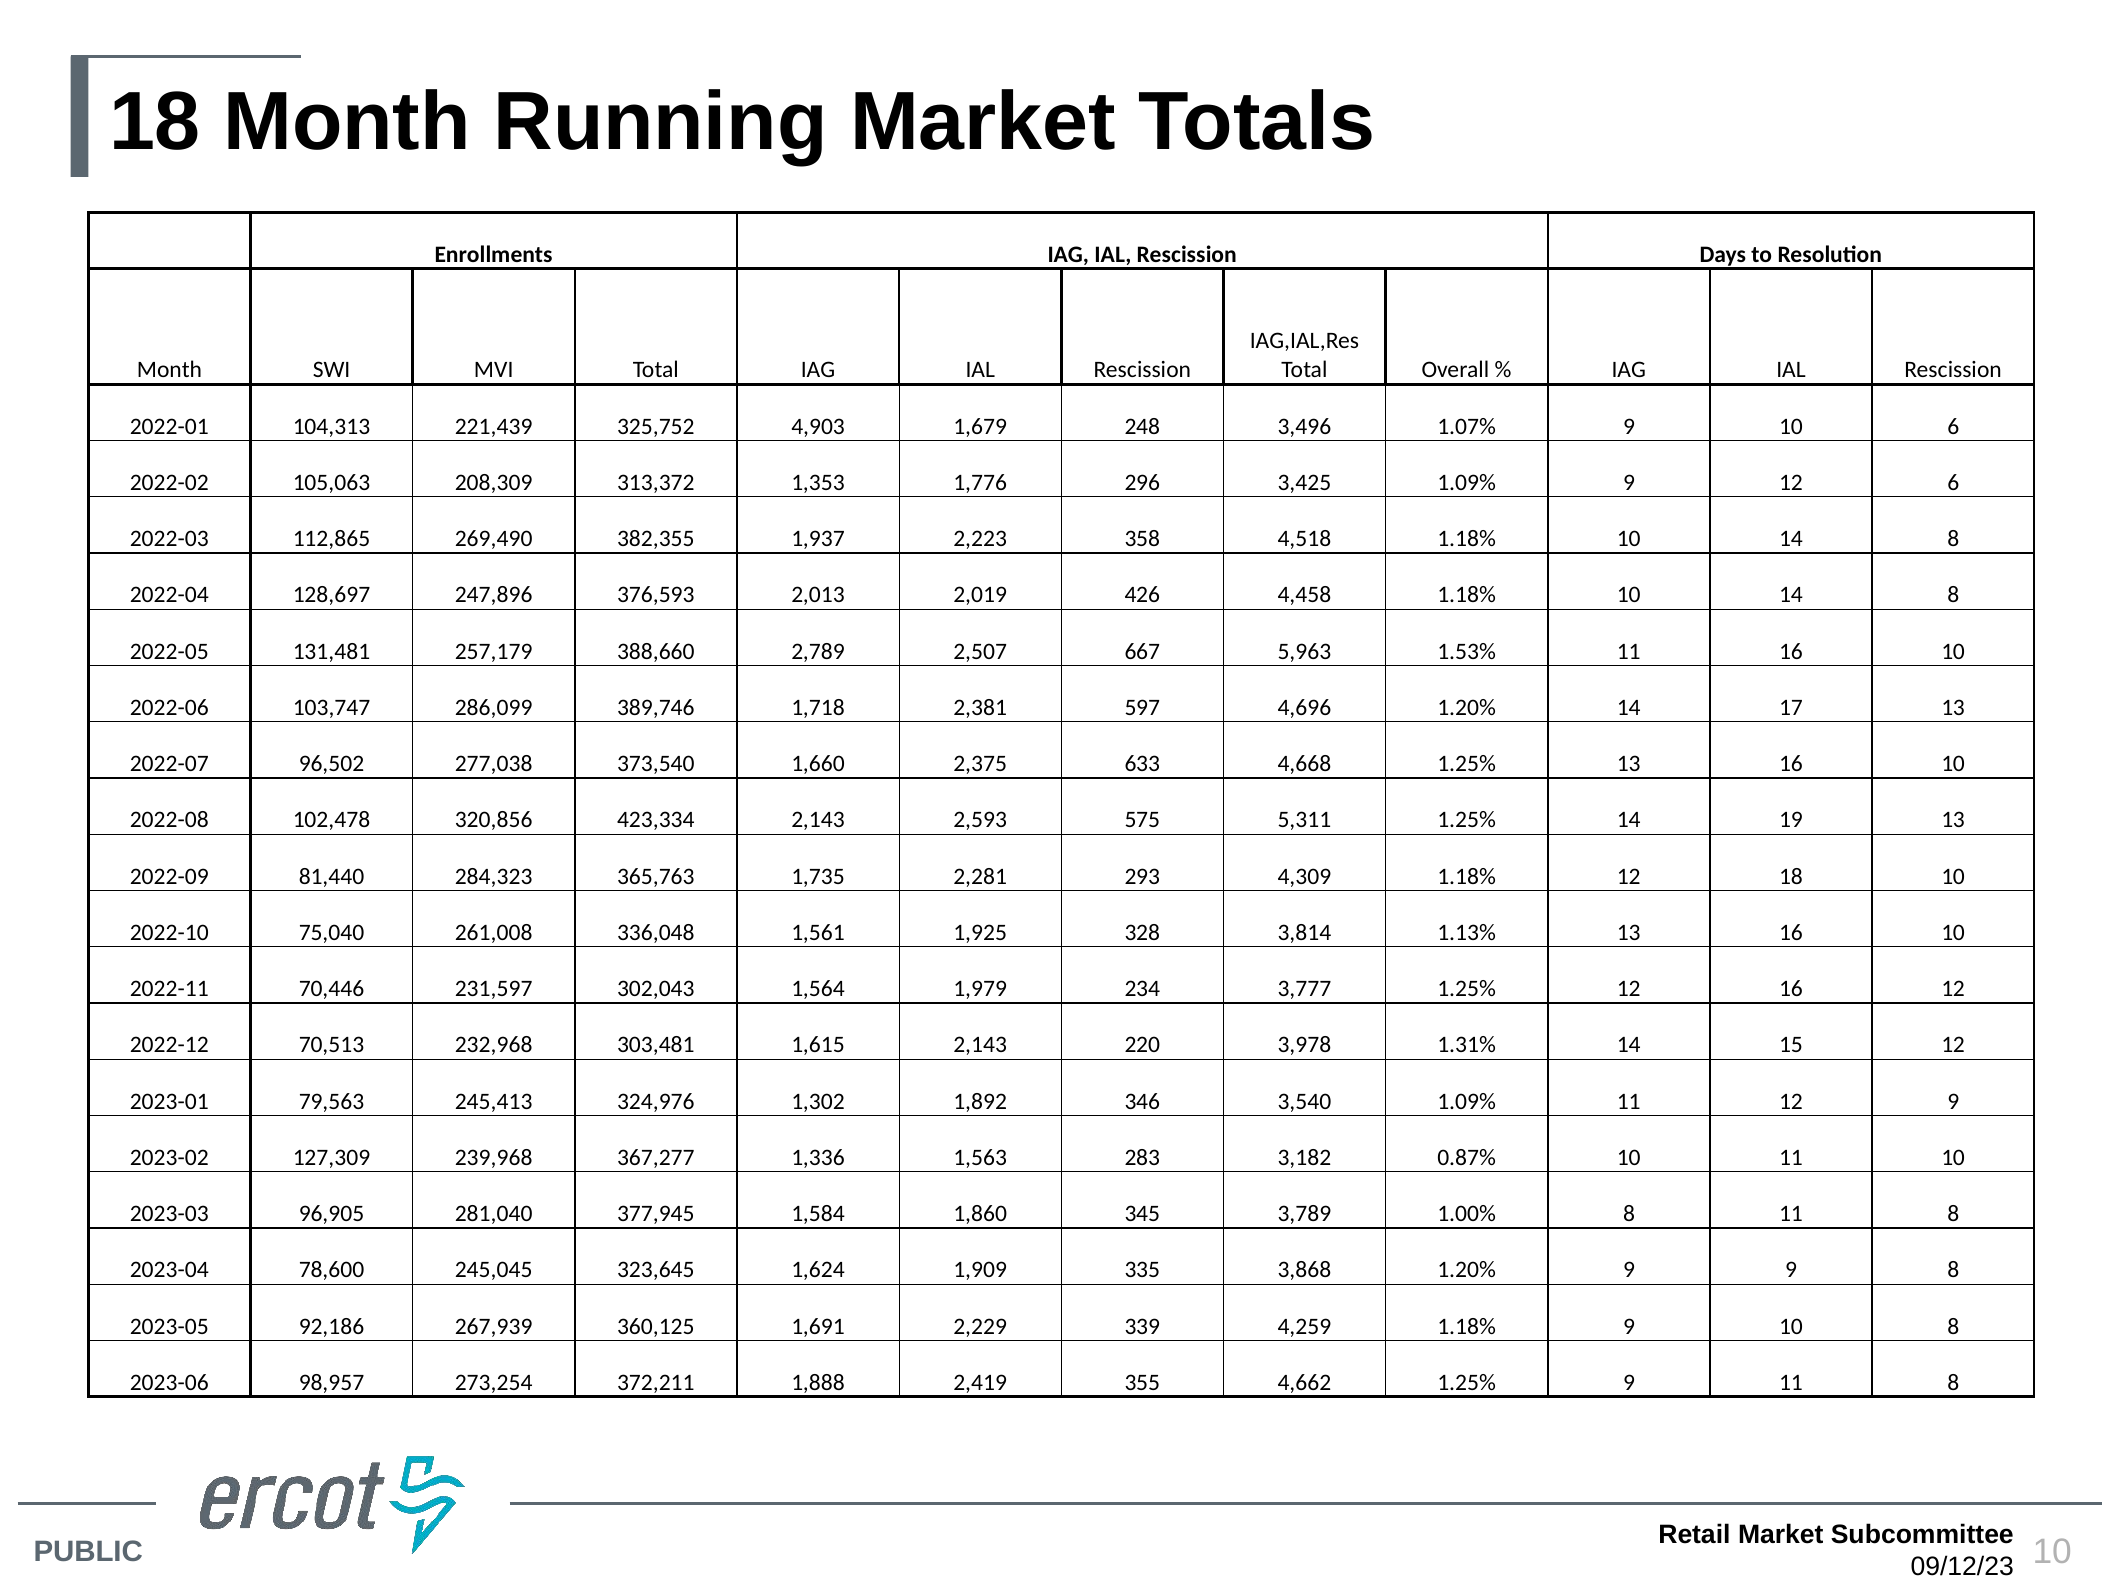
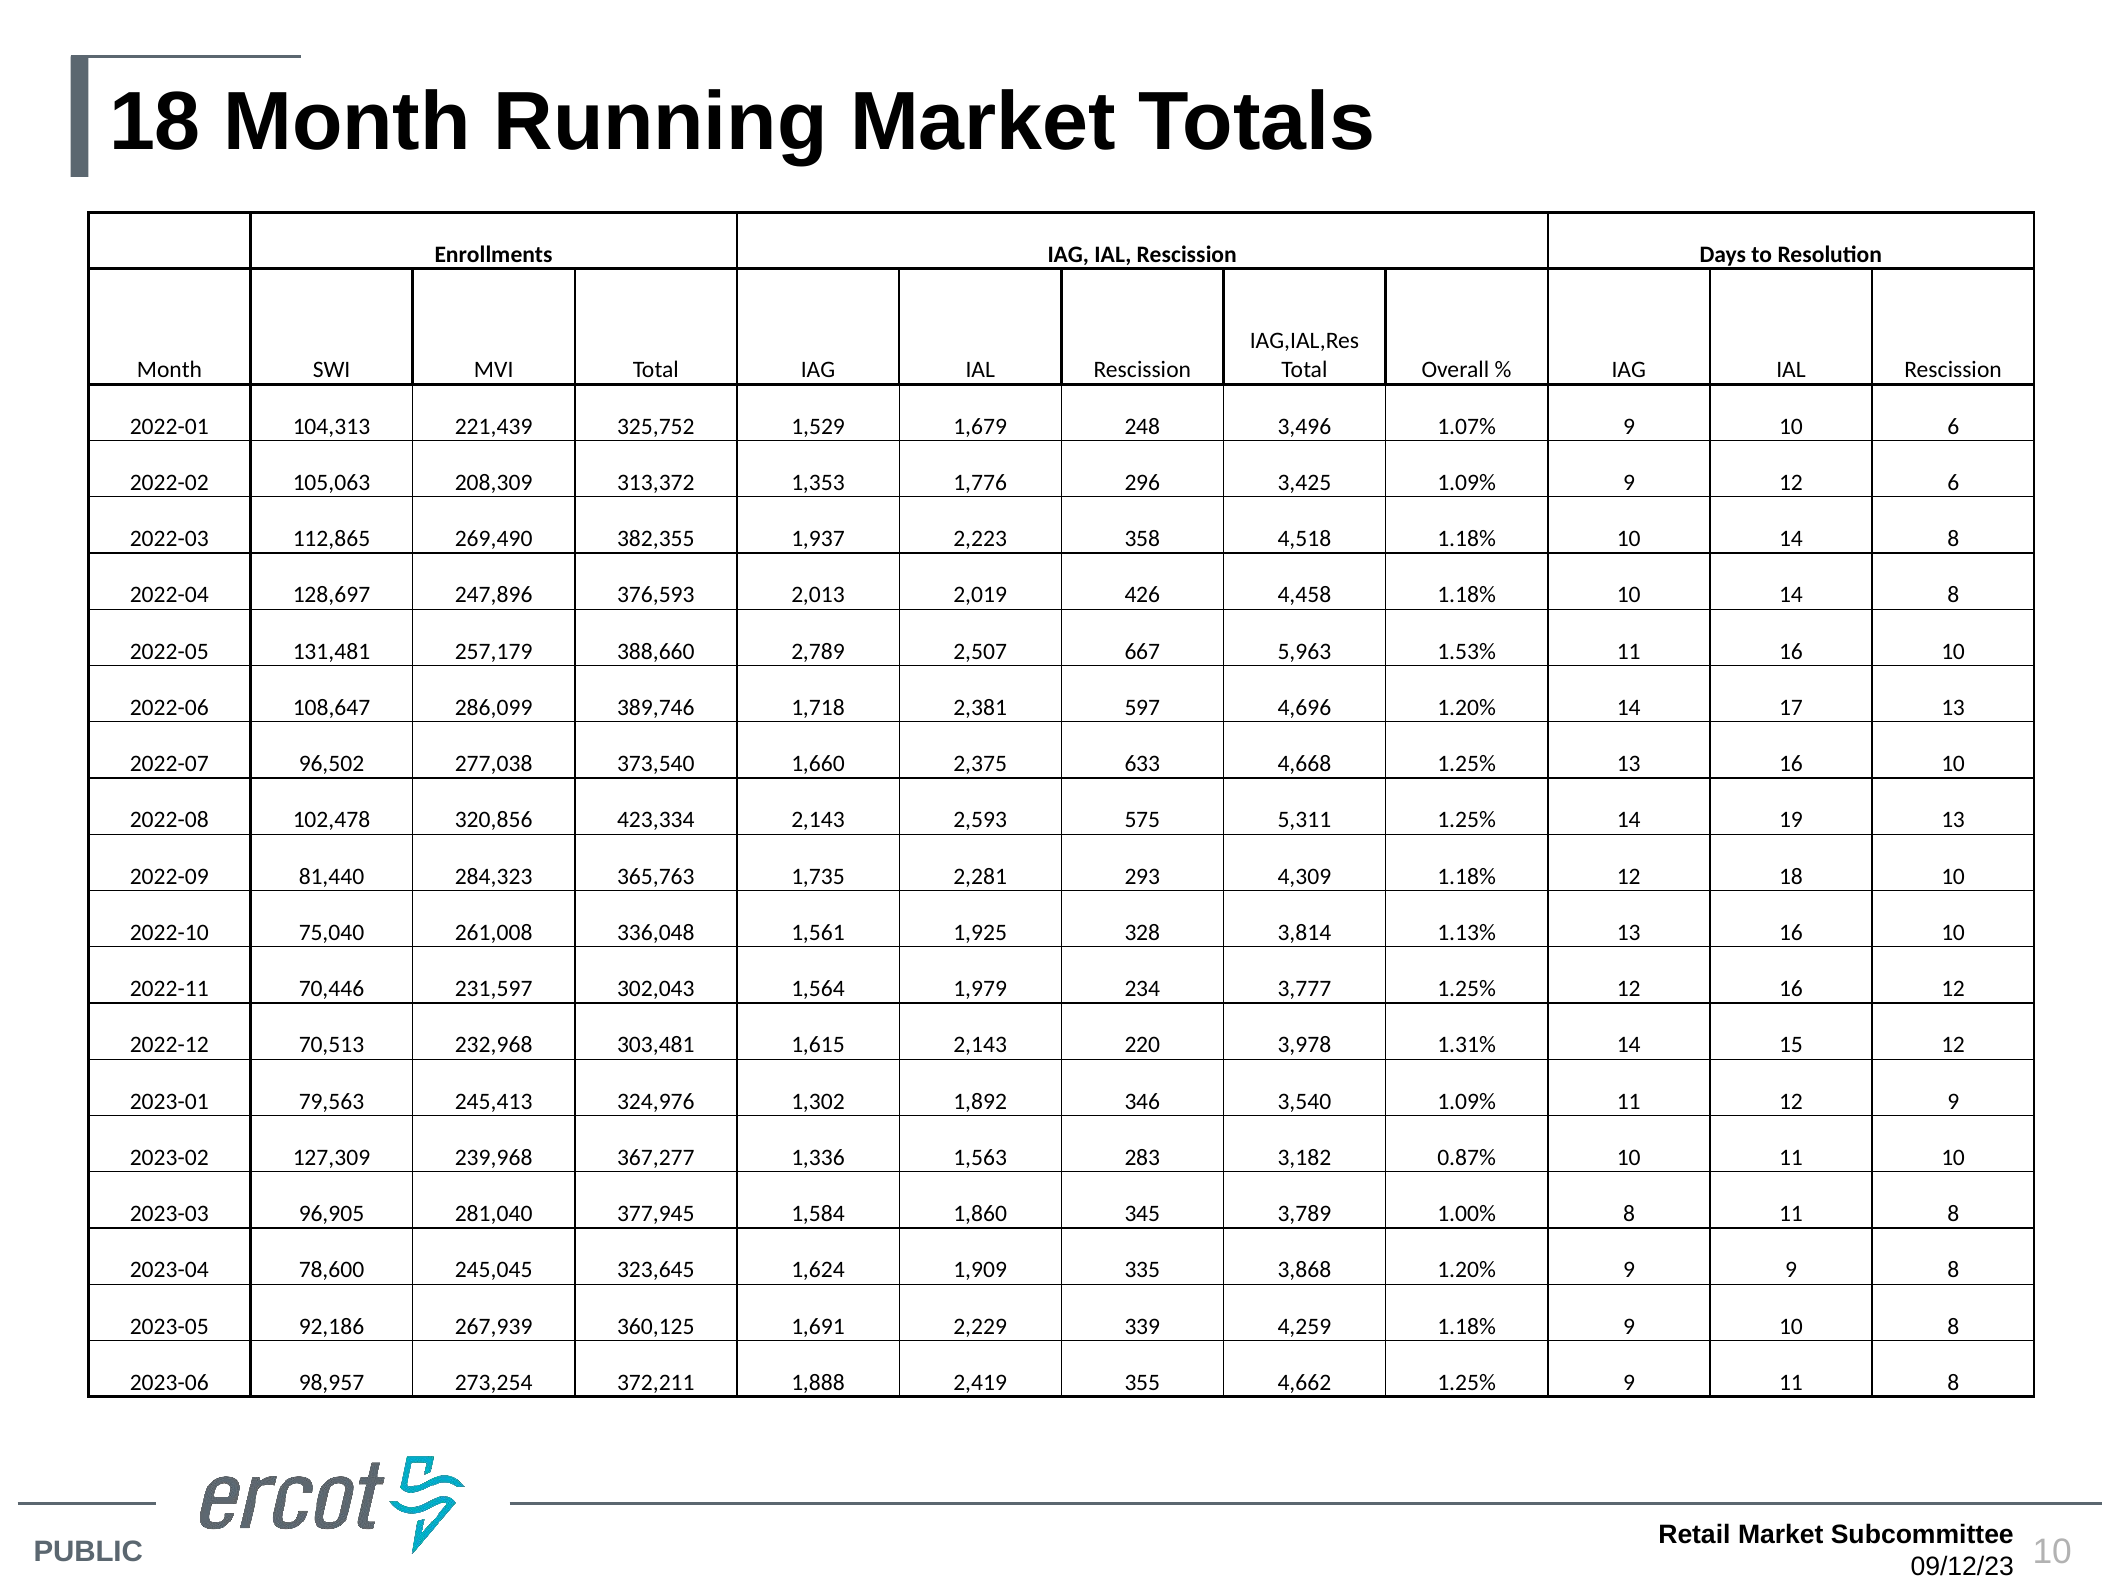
4,903: 4,903 -> 1,529 (818, 427)
103,747: 103,747 -> 108,647 (332, 708)
